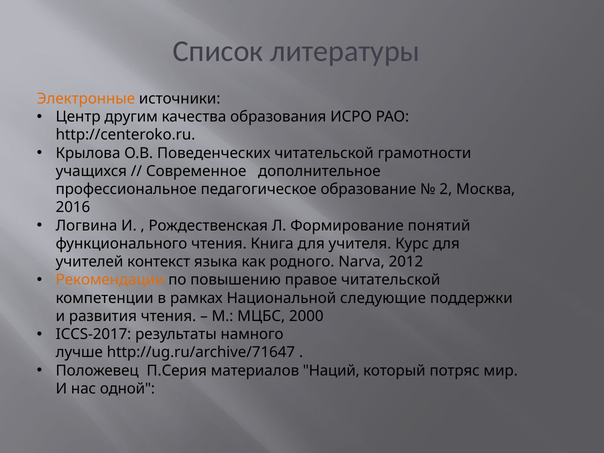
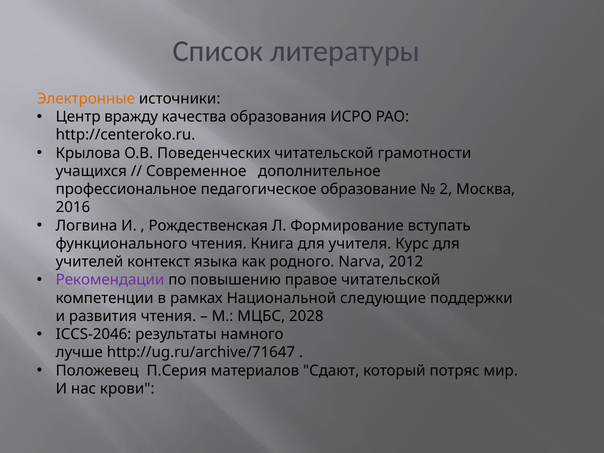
другим: другим -> вражду (131, 117)
понятий: понятий -> вступать (439, 226)
Рекомендации colour: orange -> purple (110, 280)
2000: 2000 -> 2028 (306, 316)
ICCS-2017: ICCS-2017 -> ICCS-2046 (93, 334)
Наций: Наций -> Сдают (331, 371)
одной: одной -> крови (127, 389)
